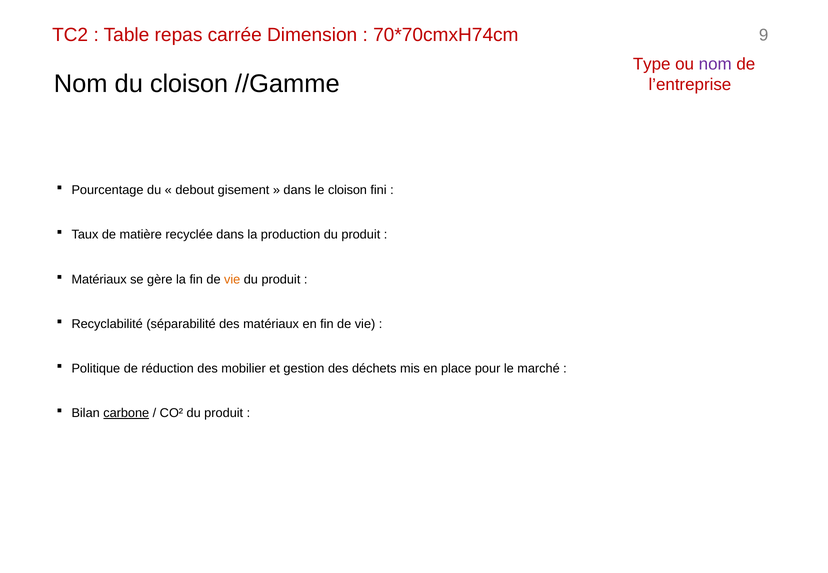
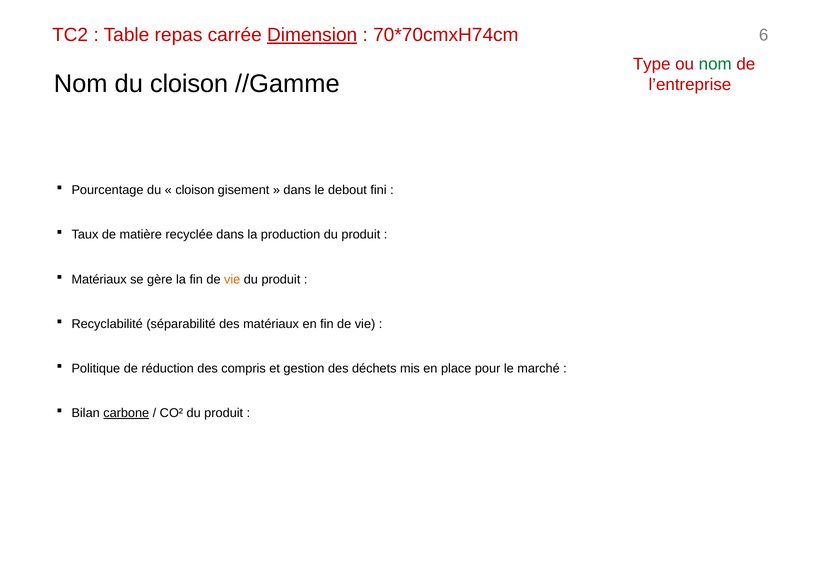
Dimension underline: none -> present (312, 35)
9: 9 -> 6 (764, 35)
nom colour: purple -> green (715, 64)
debout: debout -> cloison (195, 190)
le cloison: cloison -> debout (347, 190)
mobilier: mobilier -> compris (244, 369)
